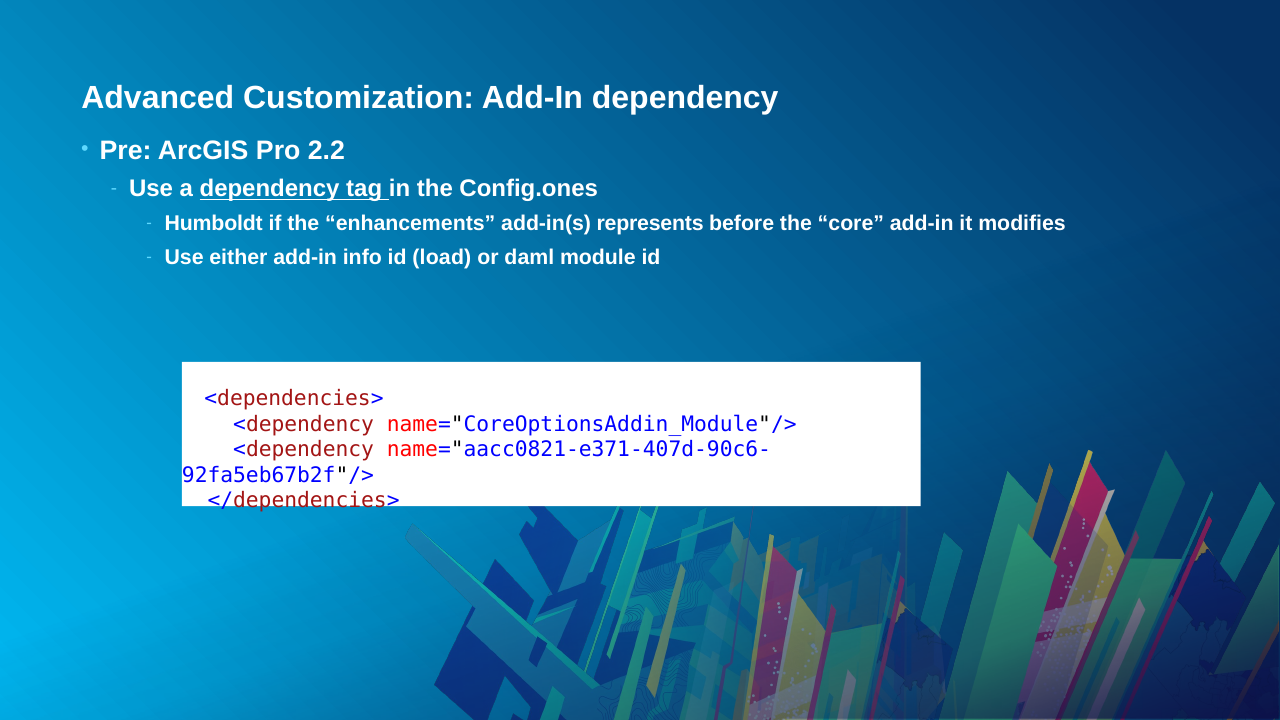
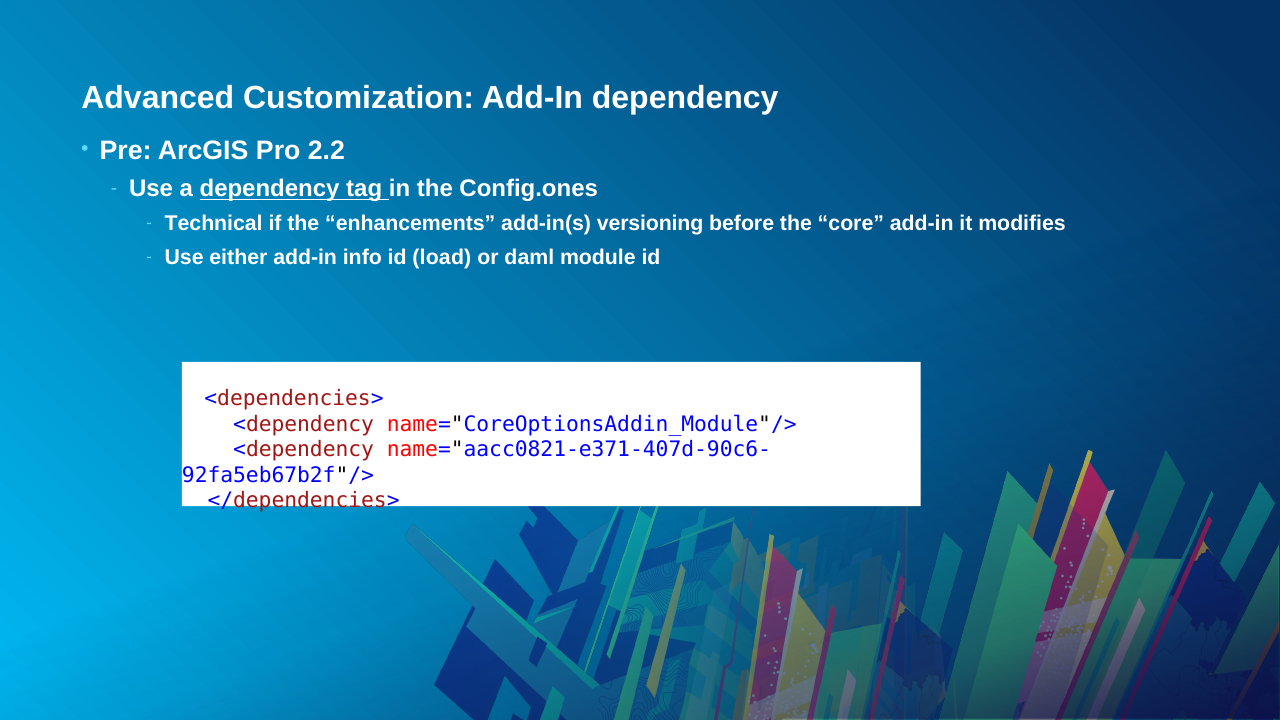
Humboldt: Humboldt -> Technical (214, 224)
represents: represents -> versioning (650, 224)
